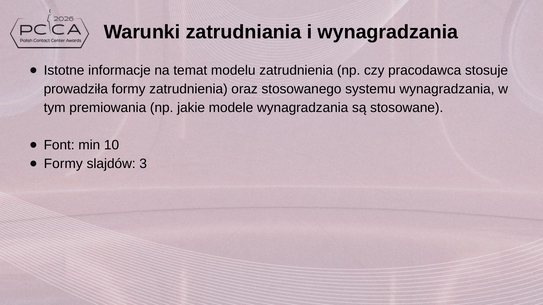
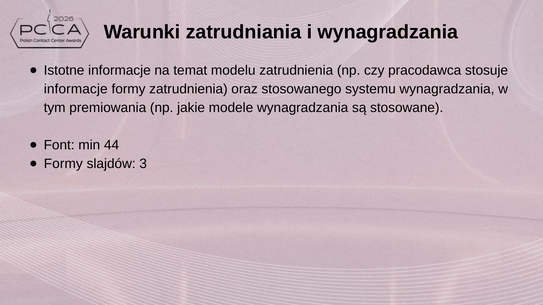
prowadziła: prowadziła -> informacje (76, 89)
10: 10 -> 44 (112, 145)
